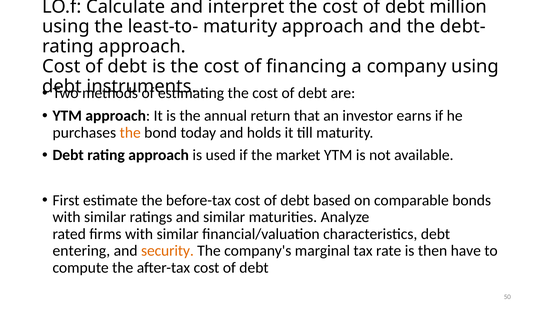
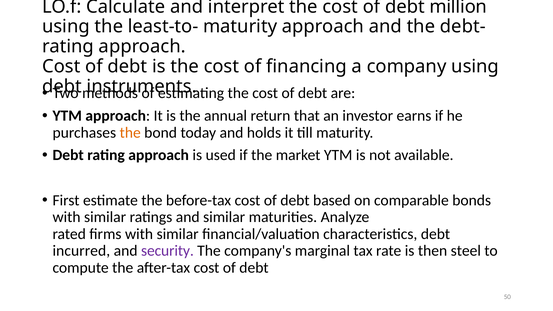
entering: entering -> incurred (81, 251)
security colour: orange -> purple (167, 251)
have: have -> steel (466, 251)
